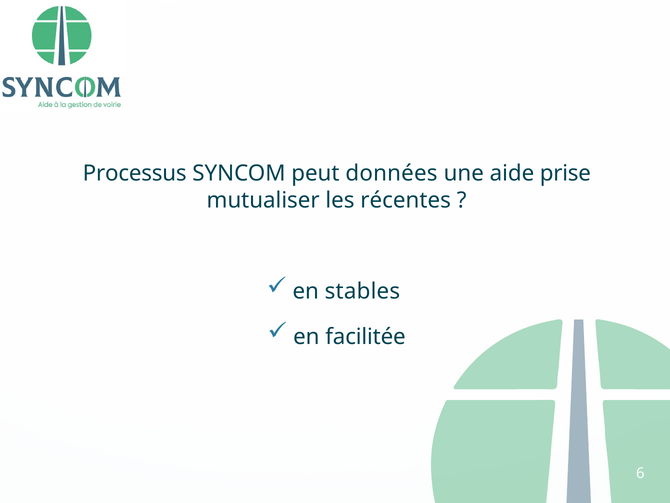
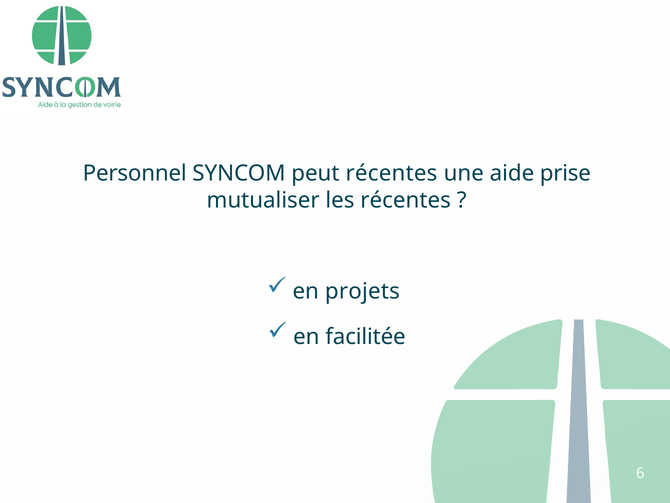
Processus: Processus -> Personnel (135, 173)
peut données: données -> récentes (391, 173)
stables: stables -> projets (362, 291)
